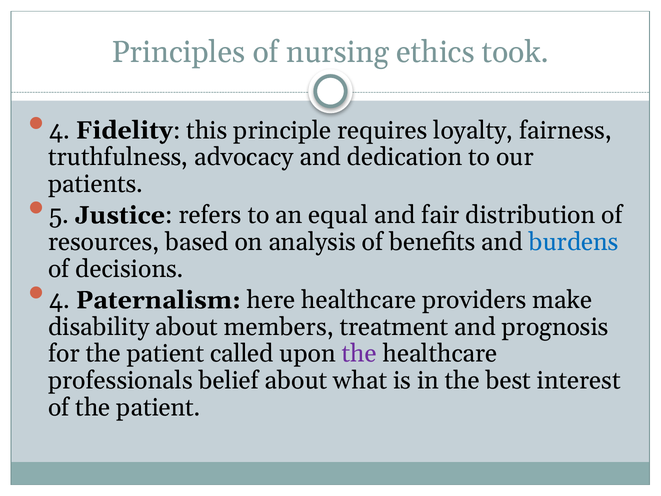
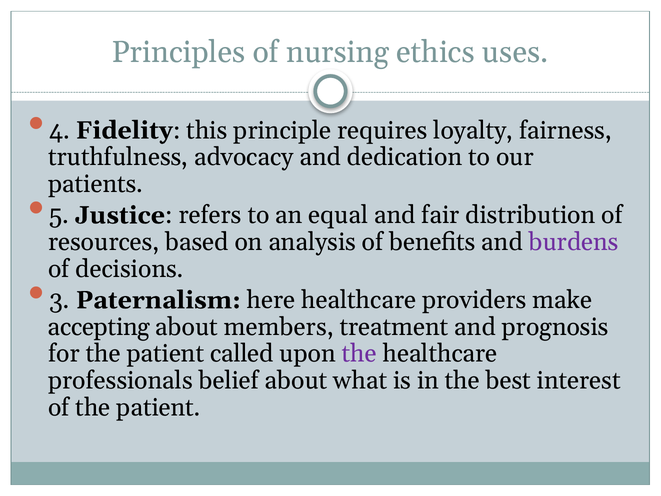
took: took -> uses (515, 52)
burdens colour: blue -> purple (574, 242)
4: 4 -> 3 (59, 300)
disability: disability -> accepting (99, 327)
